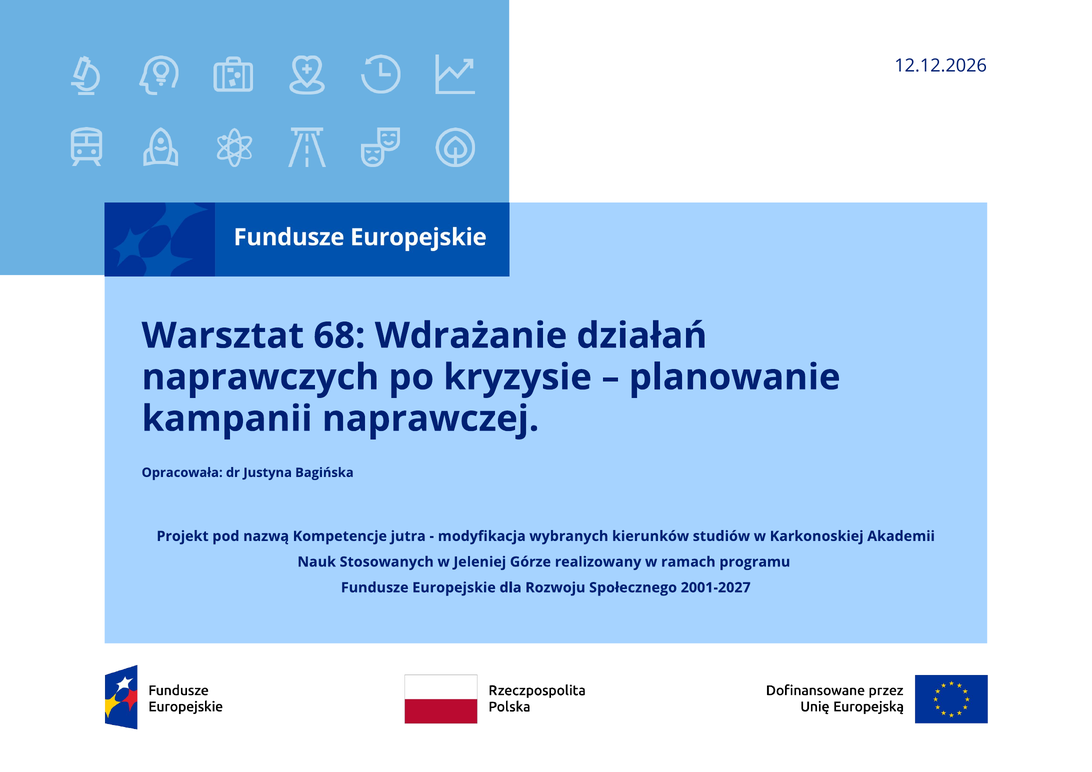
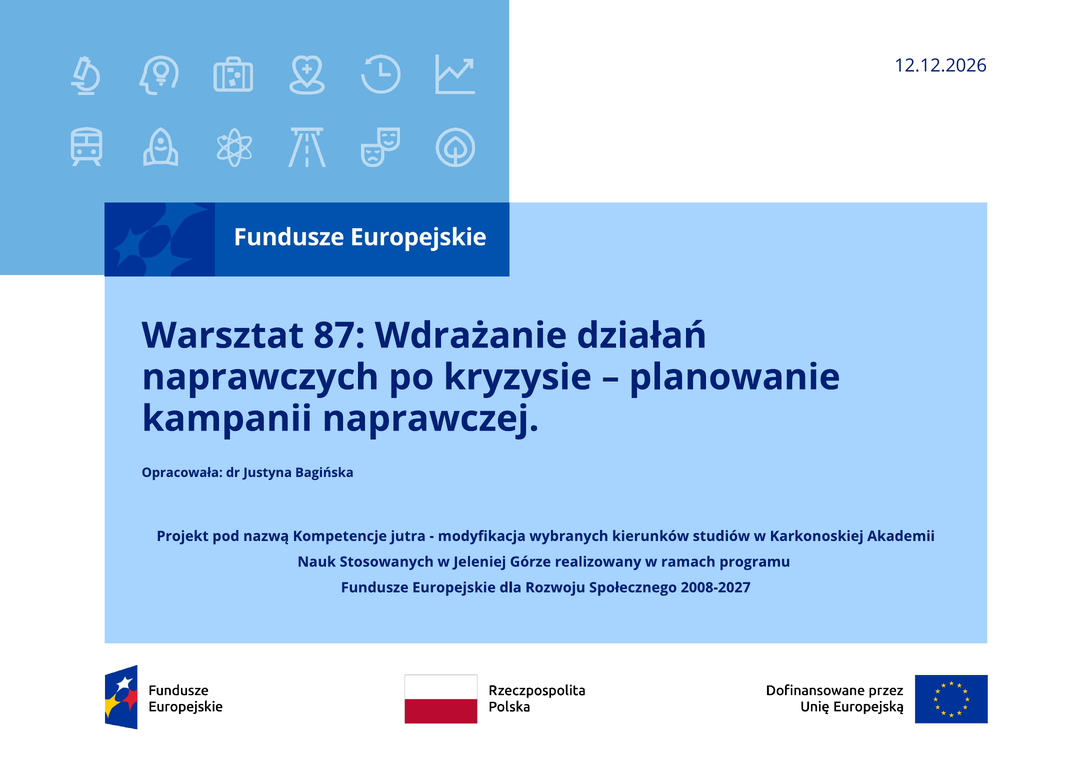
68: 68 -> 87 (339, 336)
2001-2027: 2001-2027 -> 2008-2027 (716, 588)
